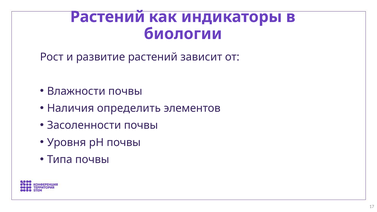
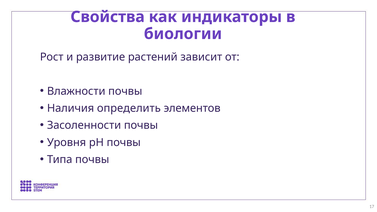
Растений: Растений -> Свойства (108, 17)
